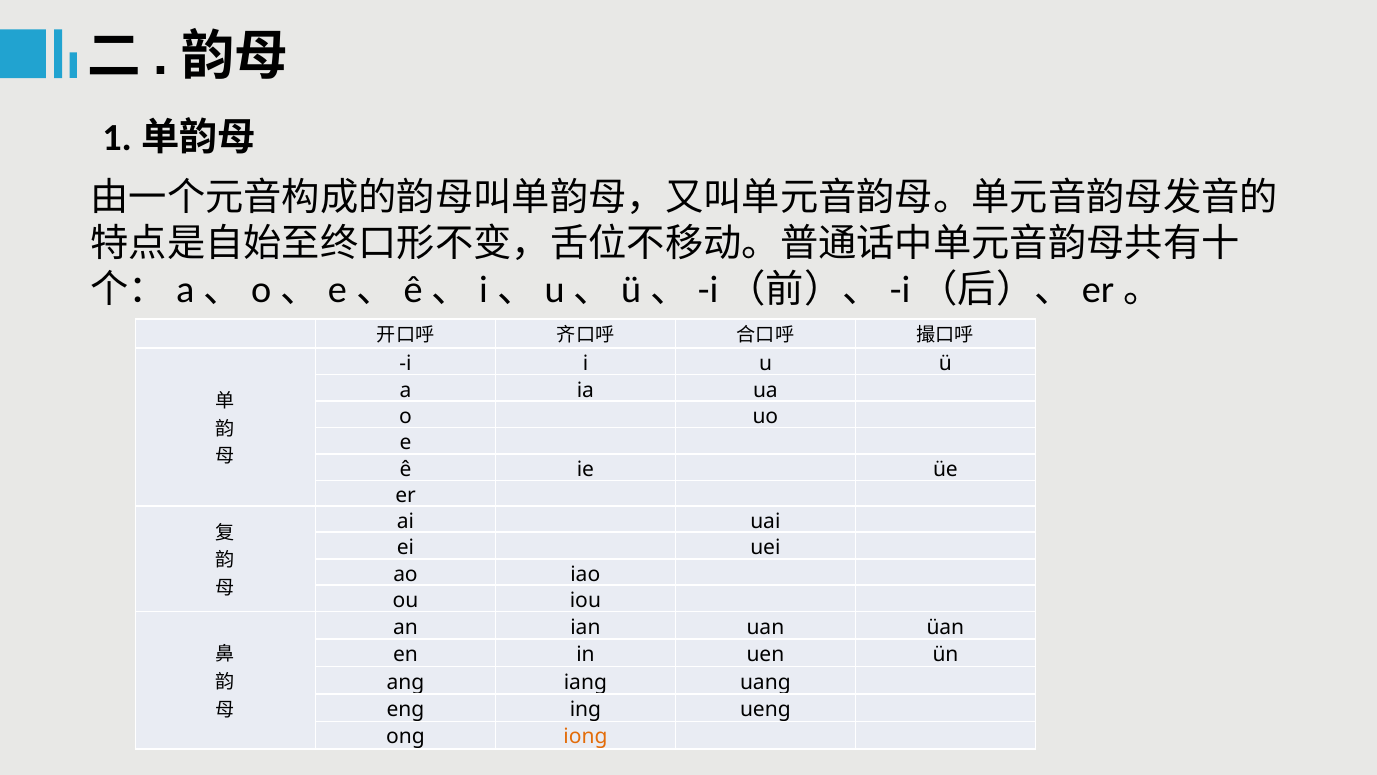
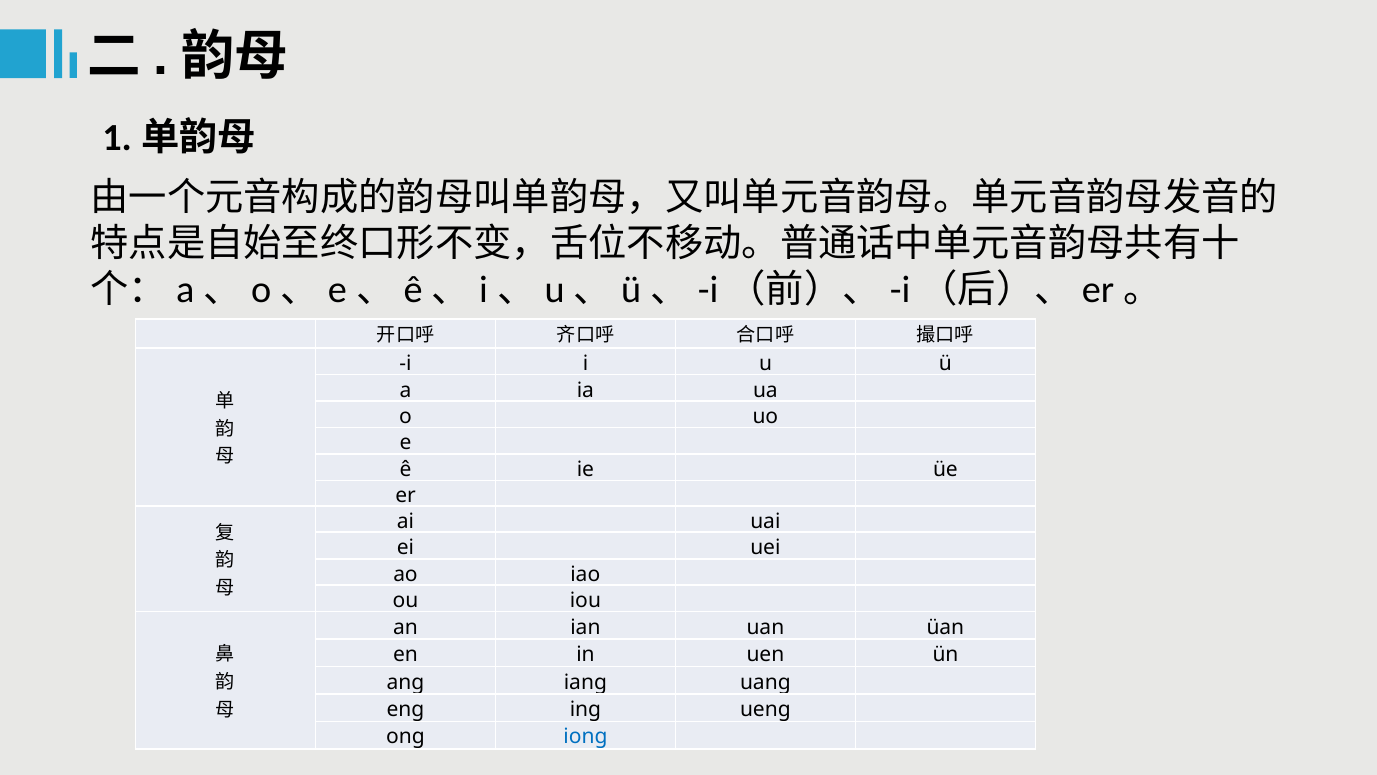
iong colour: orange -> blue (586, 737)
